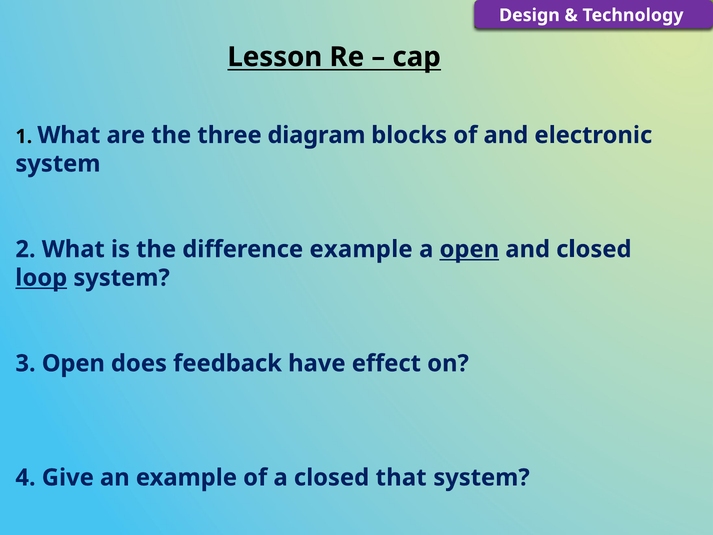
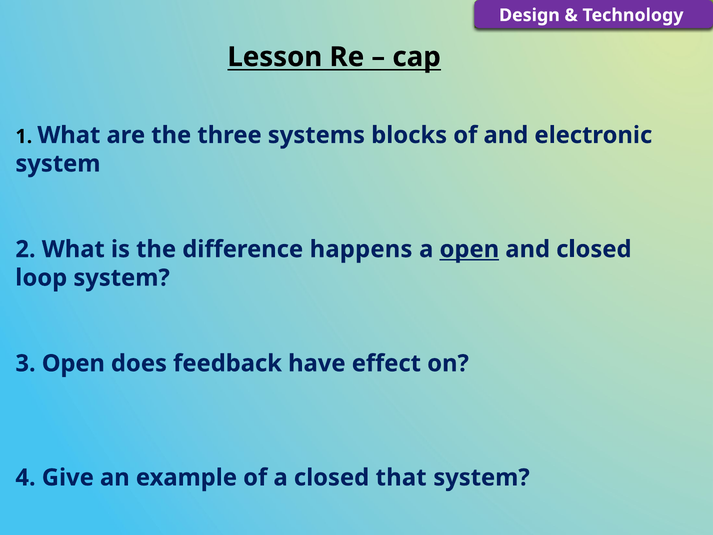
diagram: diagram -> systems (316, 135)
difference example: example -> happens (361, 249)
loop underline: present -> none (41, 278)
